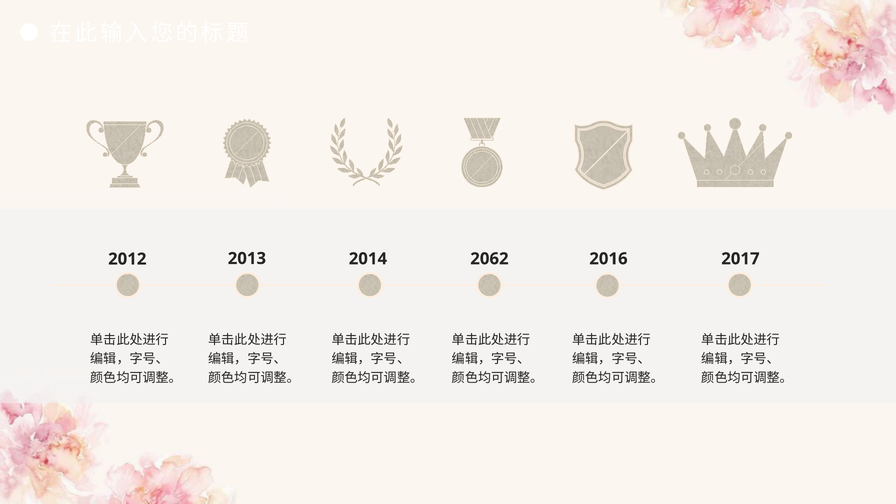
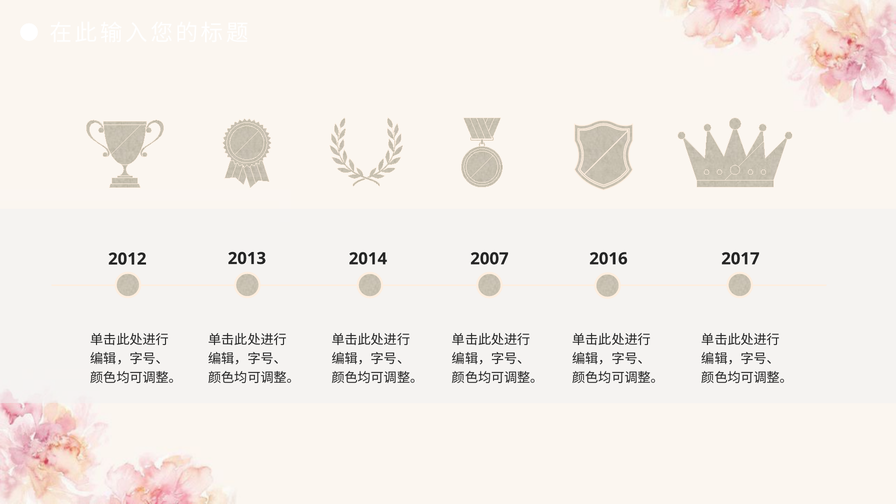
2062: 2062 -> 2007 (489, 259)
